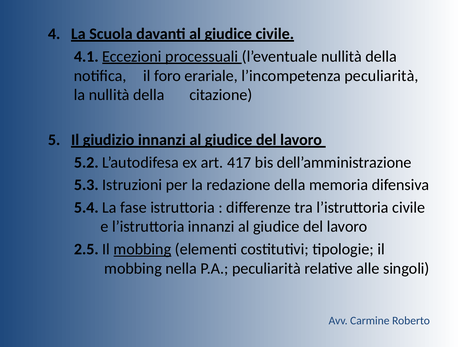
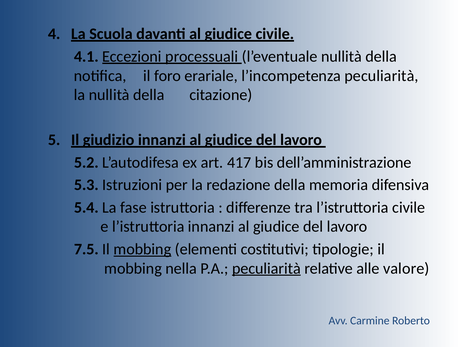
2.5: 2.5 -> 7.5 (86, 249)
peculiarità underline: none -> present (266, 268)
singoli: singoli -> valore (406, 268)
